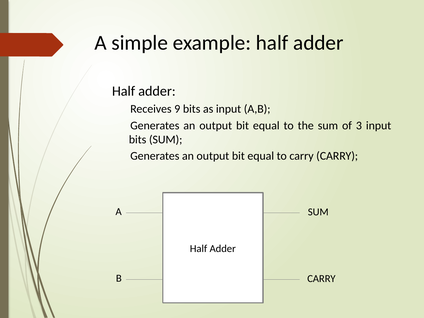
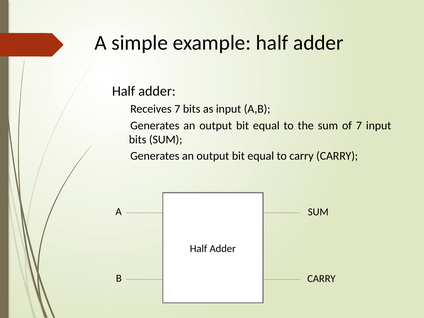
9: 9 -> 7 (177, 109)
of 3: 3 -> 7 (359, 125)
